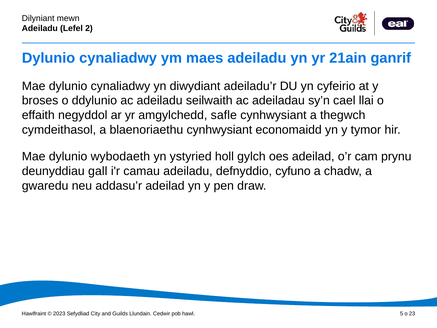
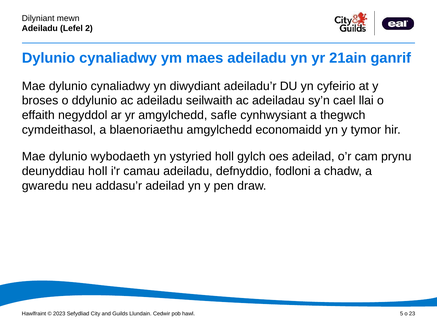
blaenoriaethu cynhwysiant: cynhwysiant -> amgylchedd (219, 130)
deunyddiau gall: gall -> holl (98, 171)
cyfuno: cyfuno -> fodloni (293, 171)
